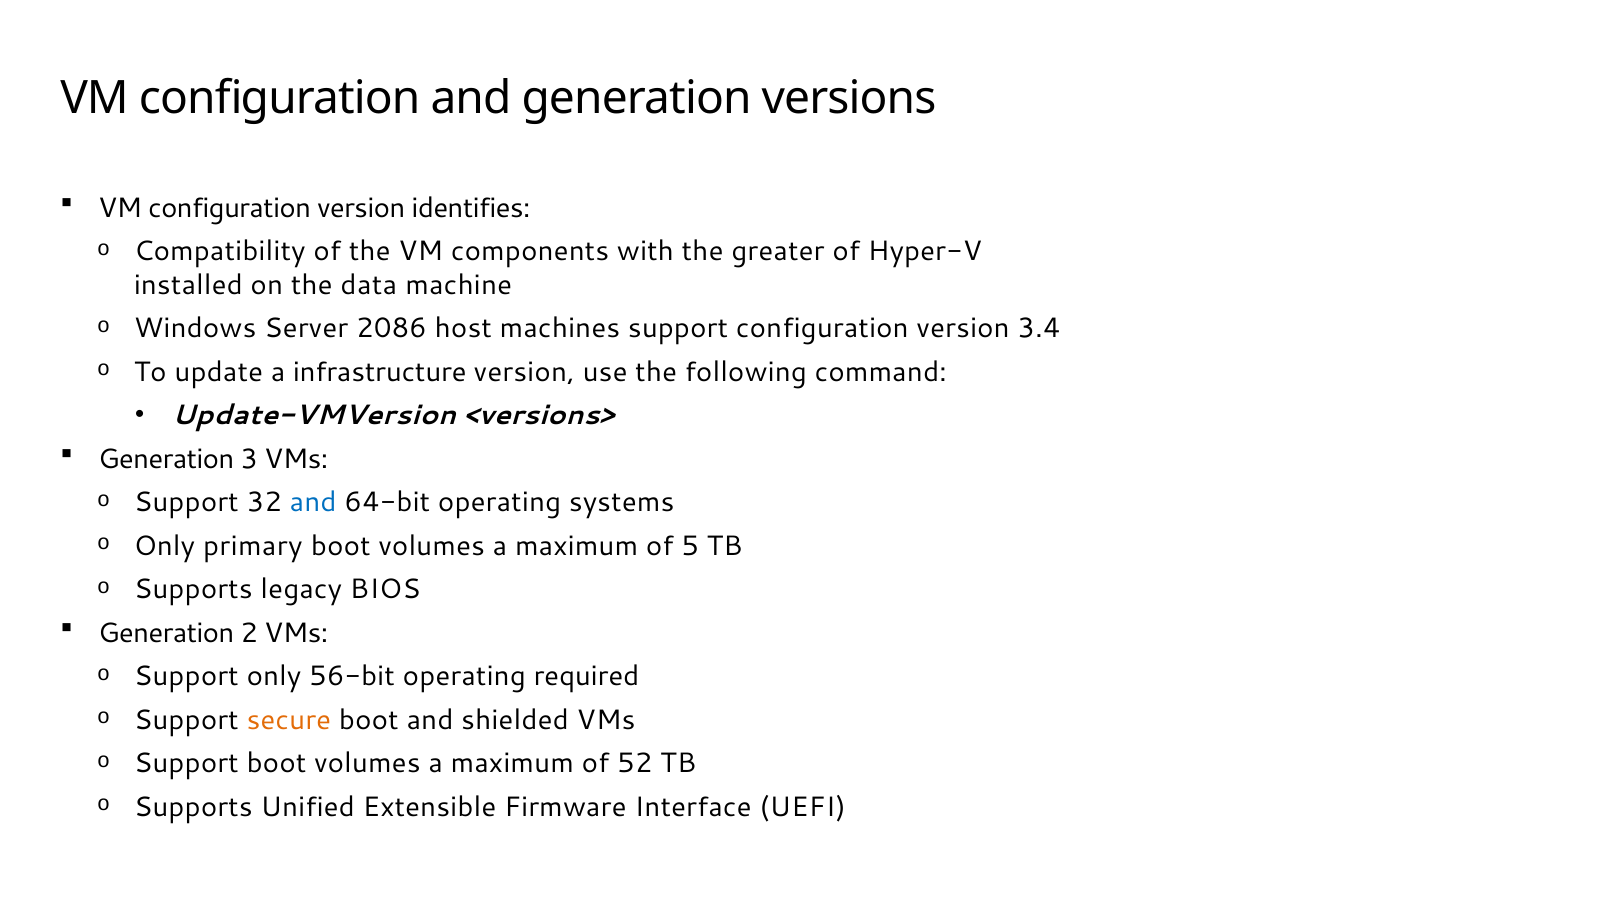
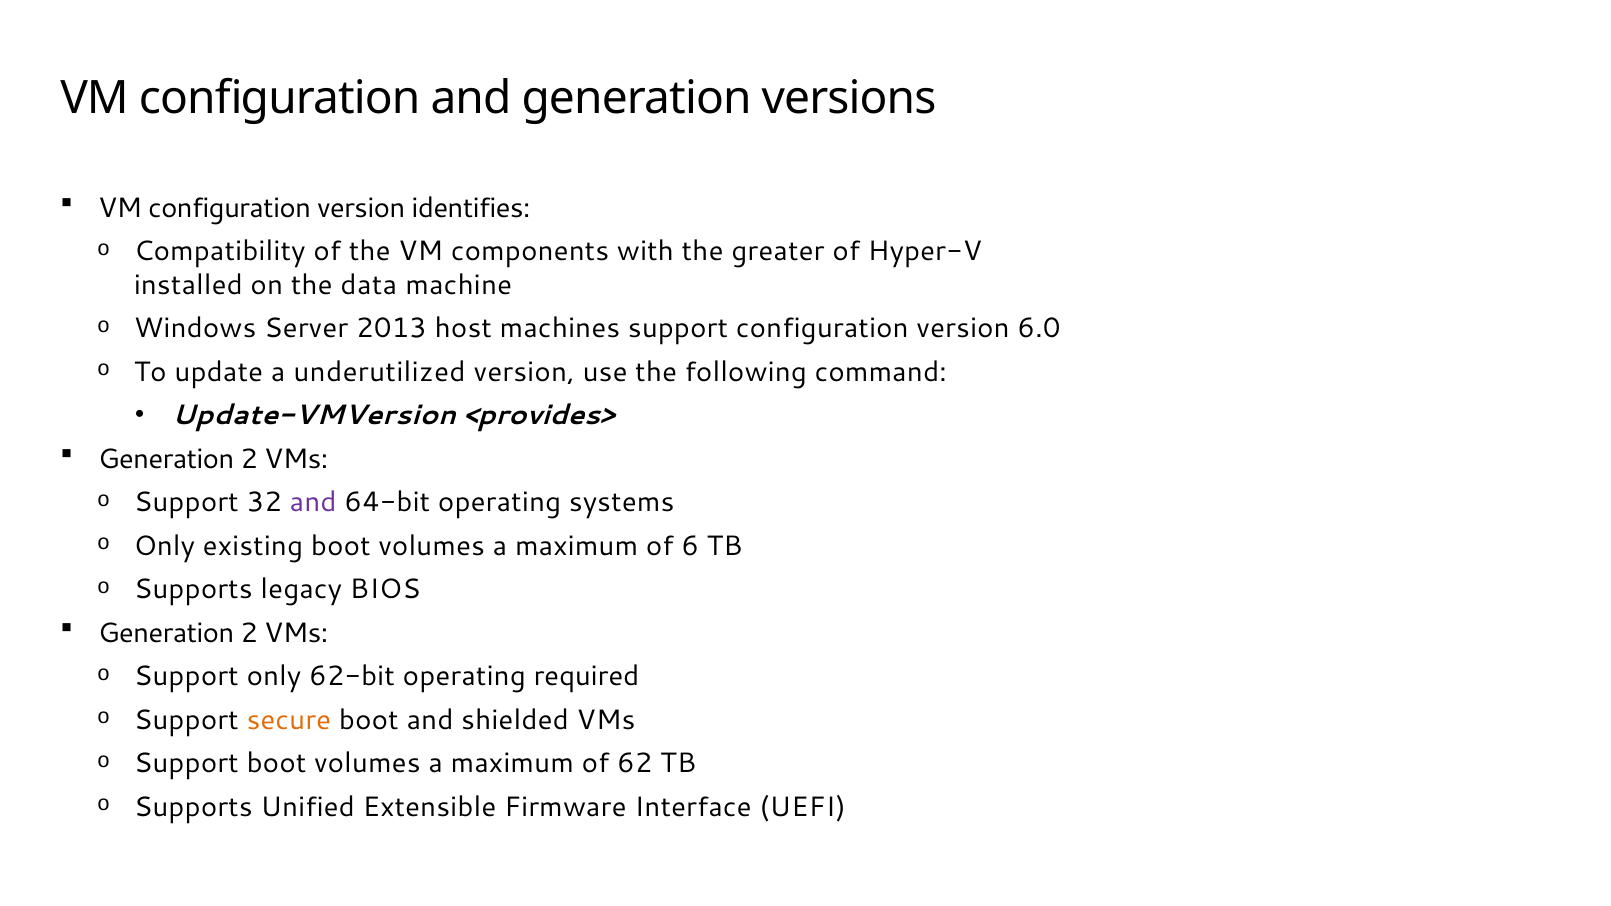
2086: 2086 -> 2013 (392, 329)
3.4: 3.4 -> 6.0 (1039, 329)
infrastructure: infrastructure -> underutilized (380, 372)
<versions>: <versions> -> <provides> (539, 416)
3: 3 -> 2 (249, 459)
and colour: blue -> purple (313, 503)
primary: primary -> existing (253, 546)
5: 5 -> 6 (690, 546)
56-bit: 56-bit -> 62-bit (352, 676)
52: 52 -> 62 (635, 763)
